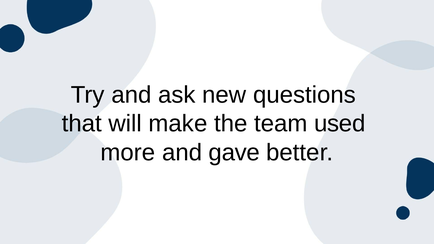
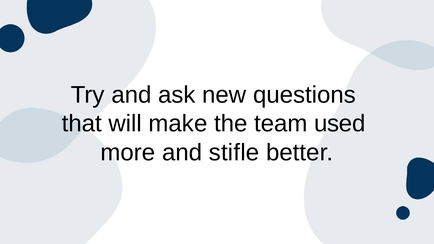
gave: gave -> stifle (234, 153)
